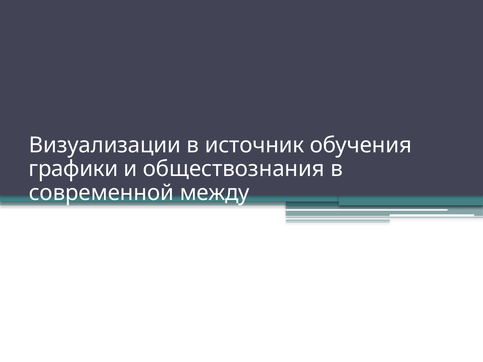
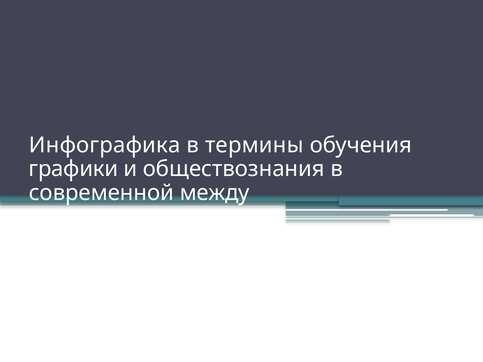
Визуализации: Визуализации -> Инфографика (105, 145)
источник: источник -> термины (254, 145)
